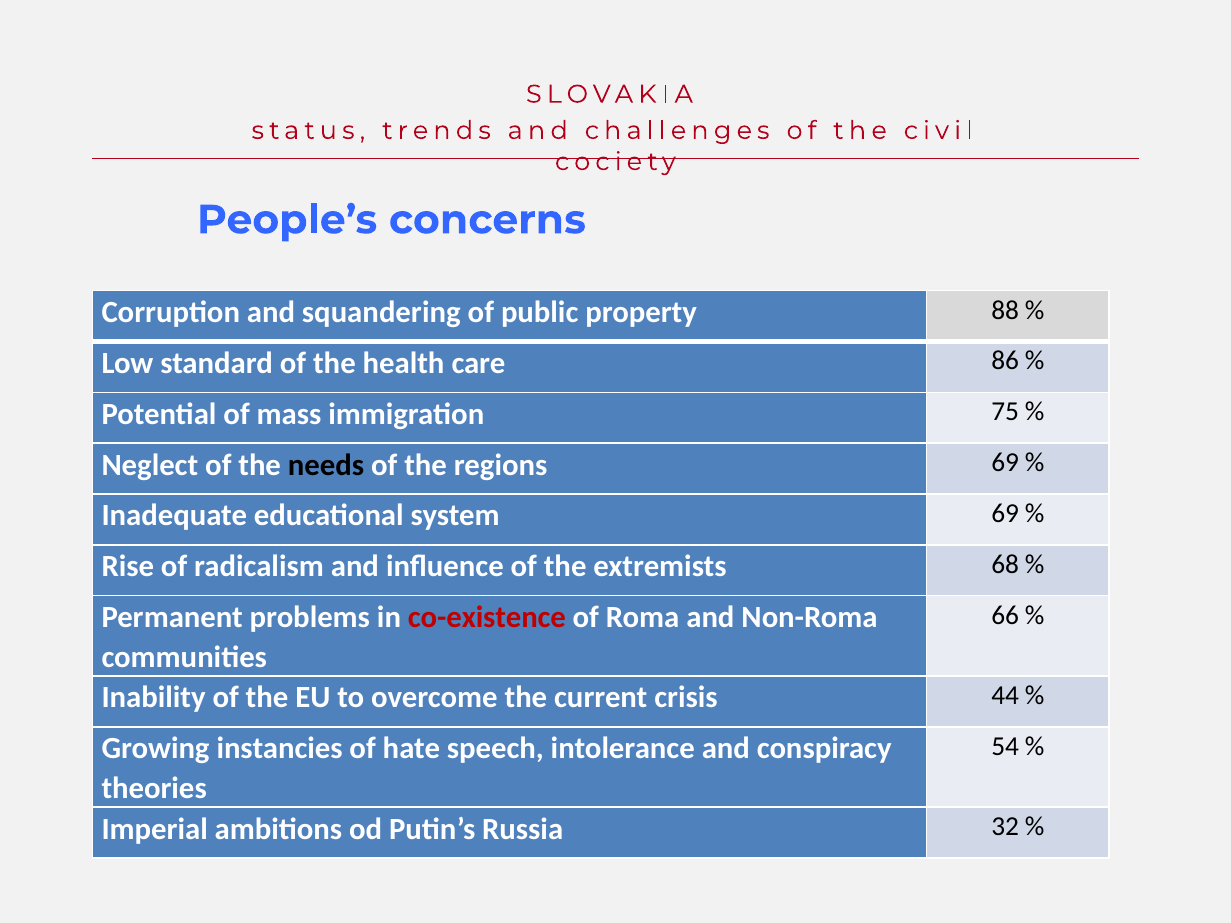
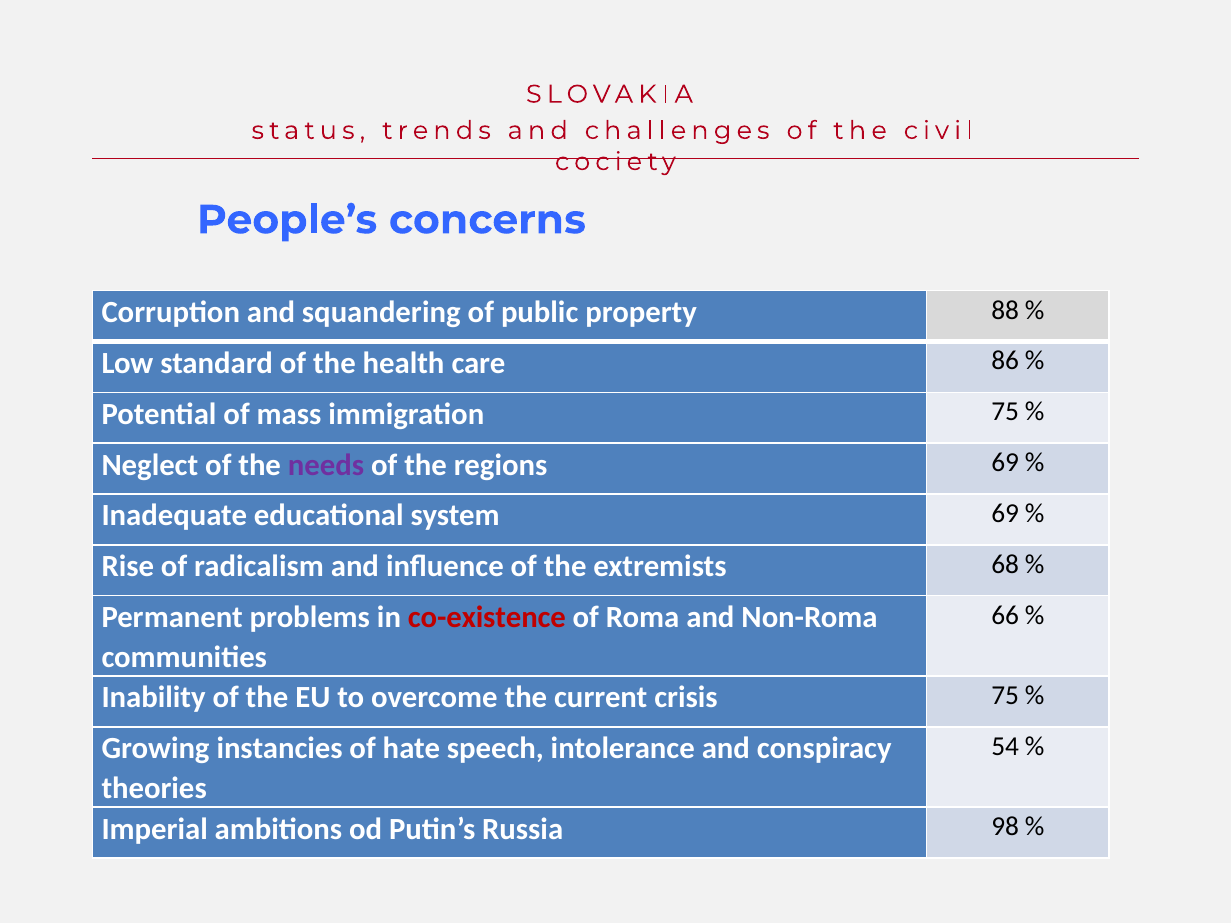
needs colour: black -> purple (326, 465)
crisis 44: 44 -> 75 (1005, 696)
32: 32 -> 98 (1005, 827)
